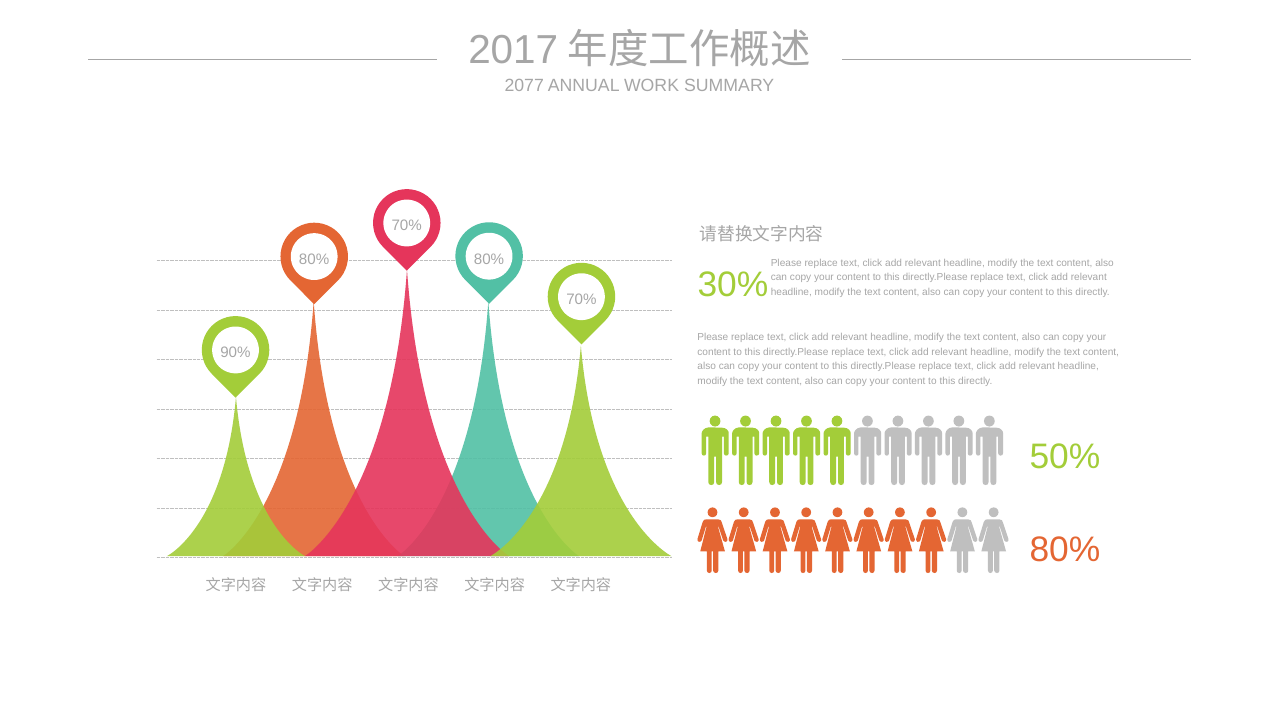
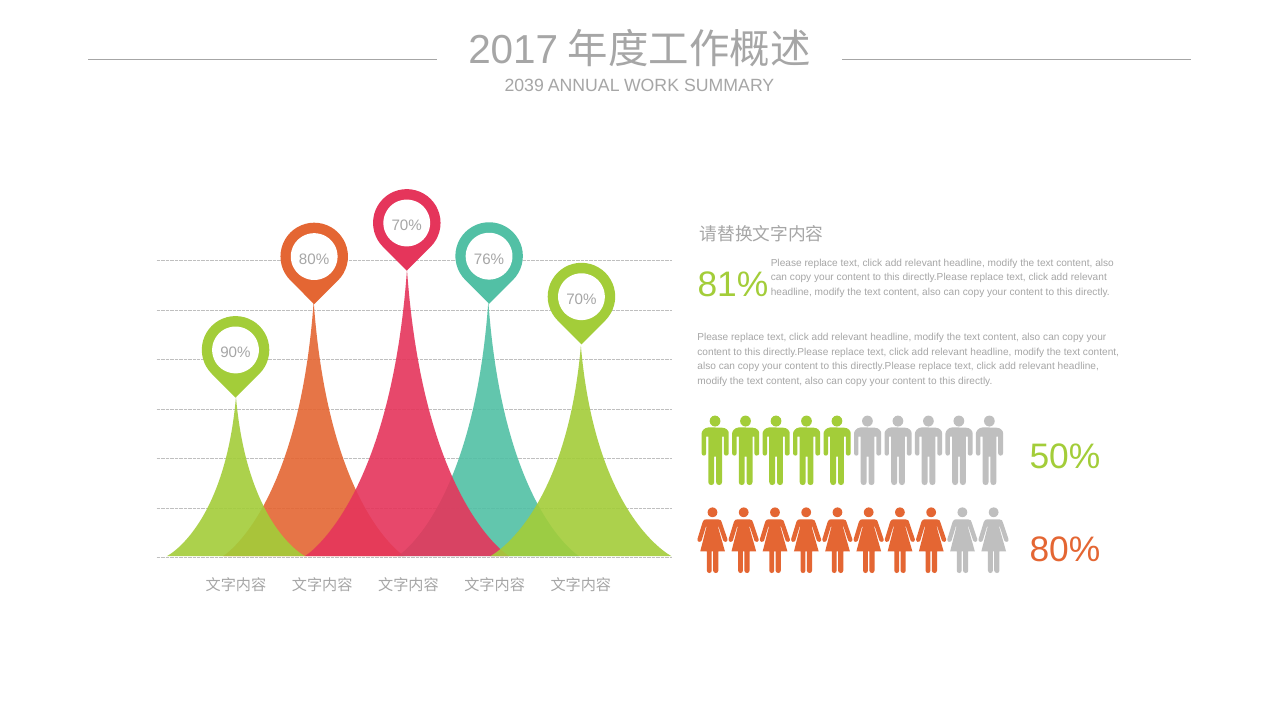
2077: 2077 -> 2039 (524, 86)
80%: 80% -> 76% (489, 259)
30%: 30% -> 81% (733, 285)
